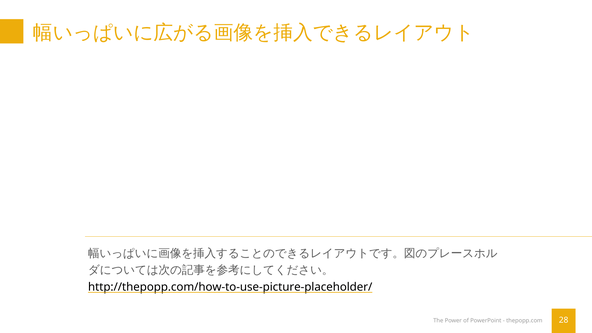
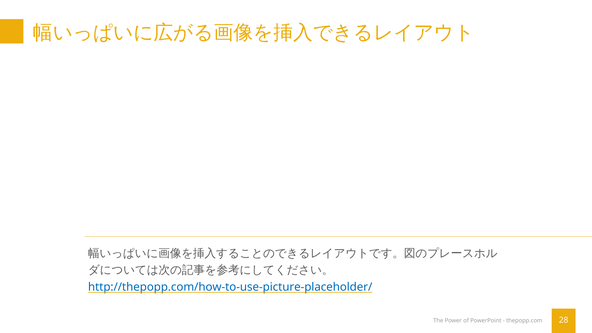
http://thepopp.com/how-to-use-picture-placeholder/ colour: black -> blue (230, 287)
